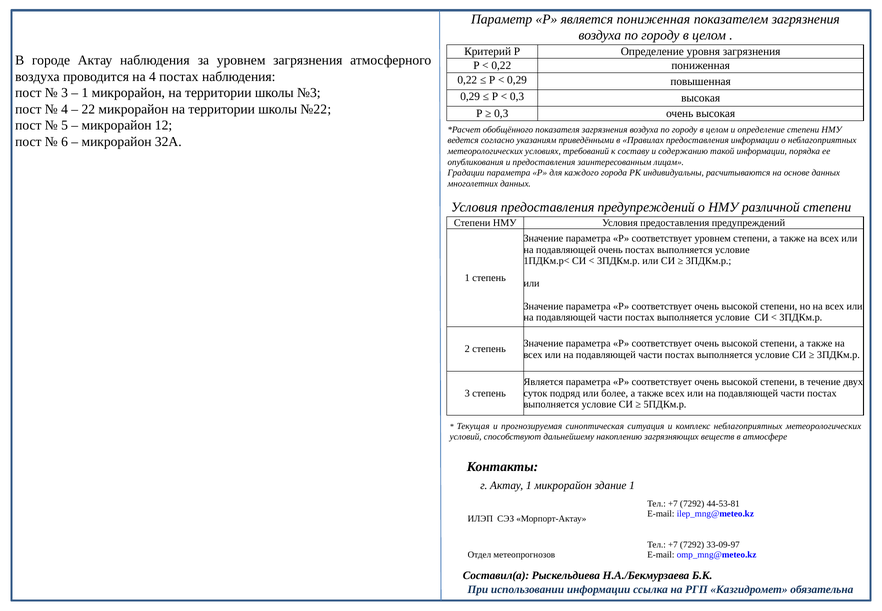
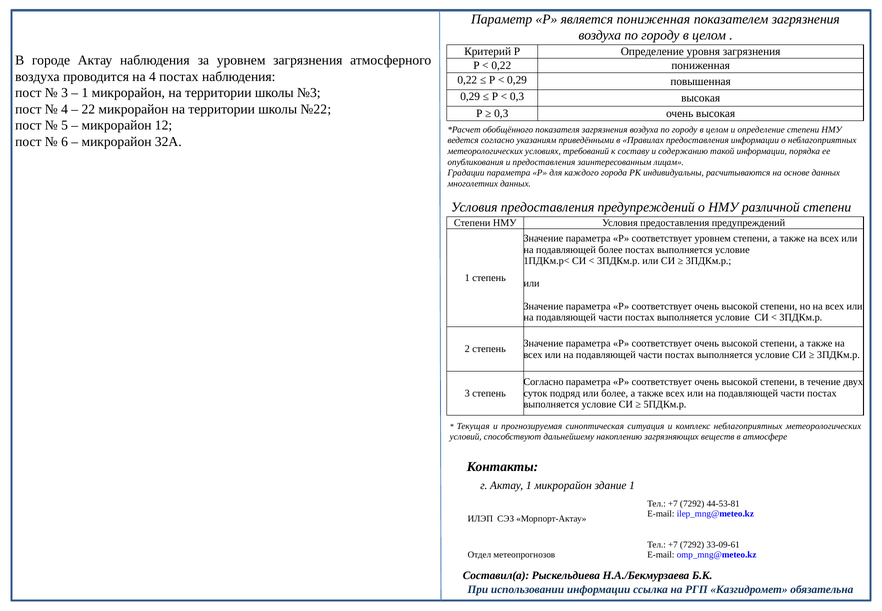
подавляющей очень: очень -> более (610, 250)
Является: Является -> Согласно (543, 382)
33-09-97: 33-09-97 -> 33-09-61 (723, 544)
